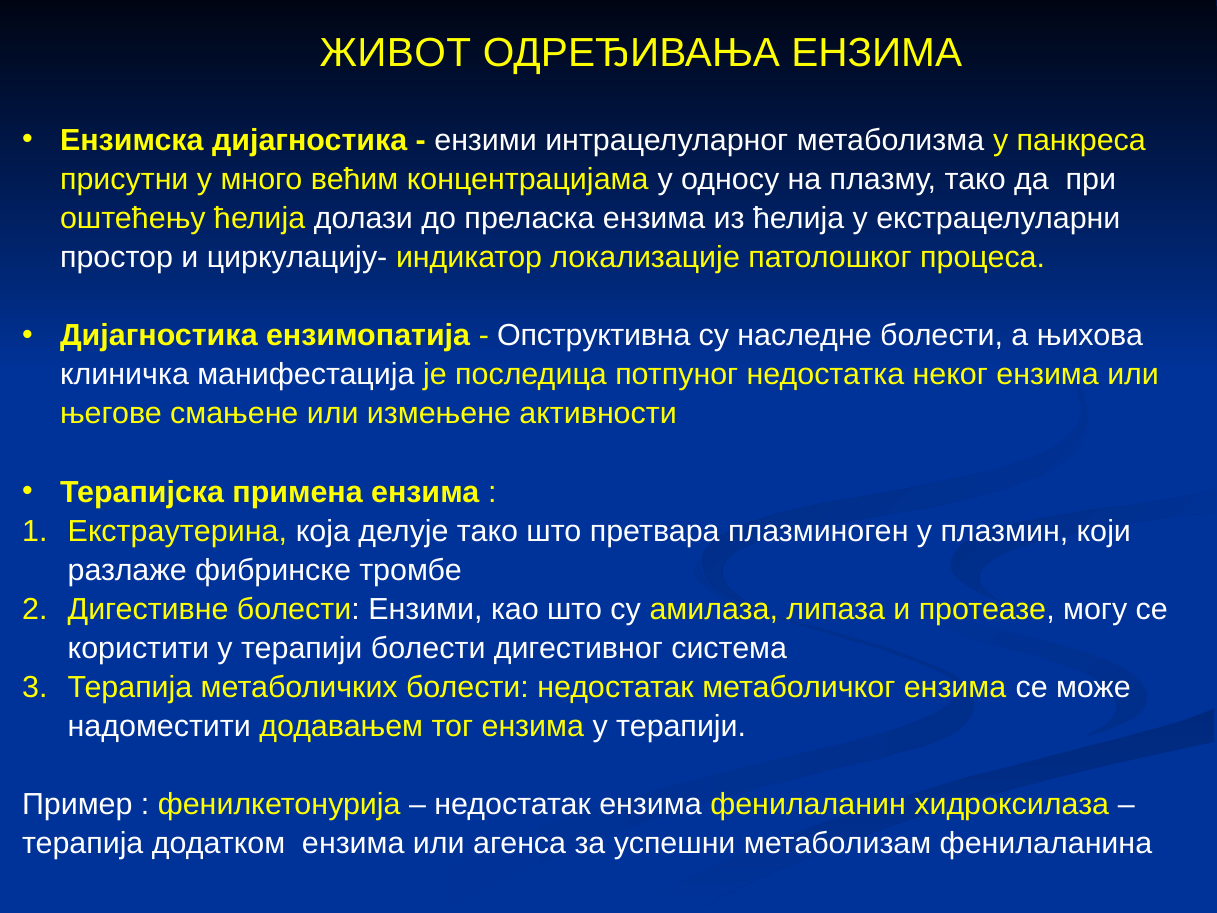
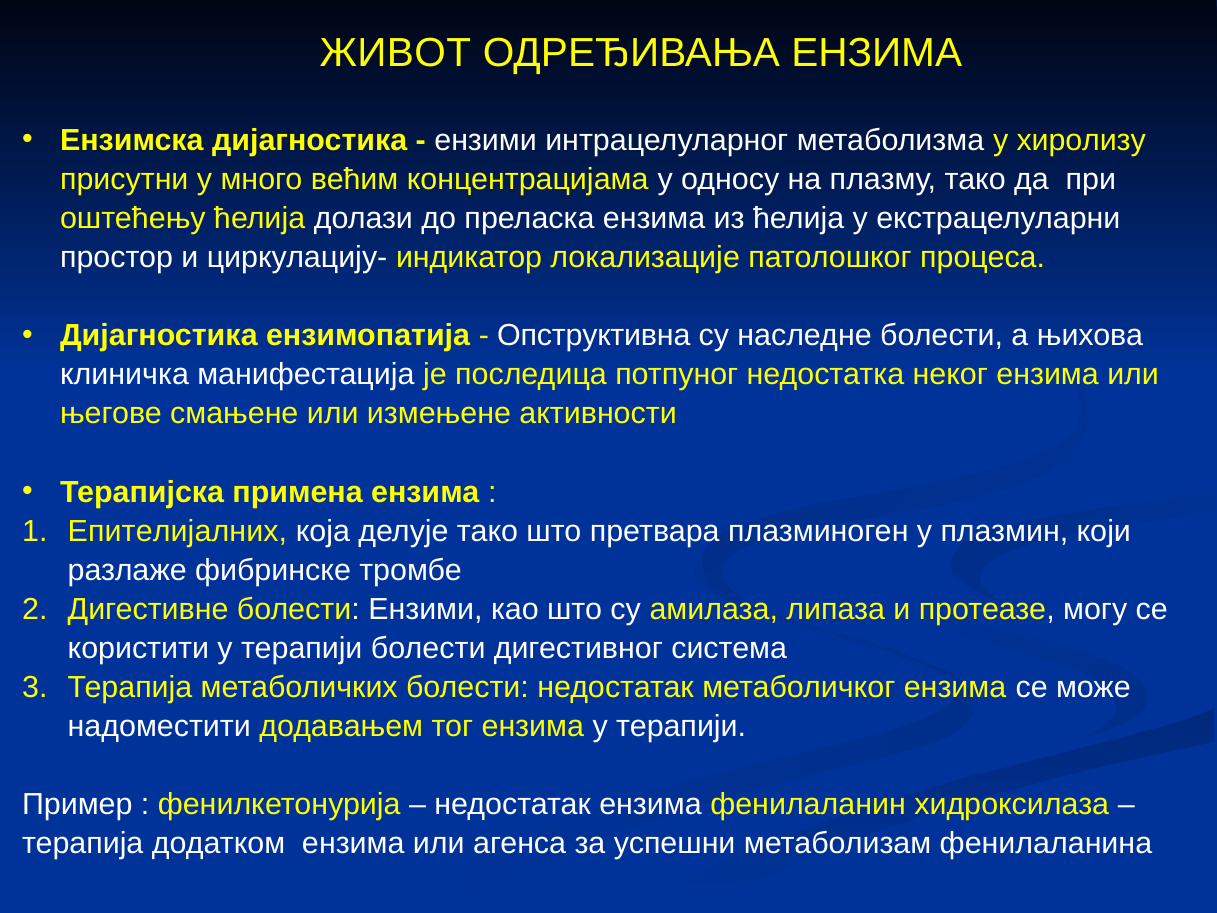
панкреса: панкреса -> хиролизу (1081, 140)
Екстраутерина: Екстраутерина -> Епителијалних (177, 531)
